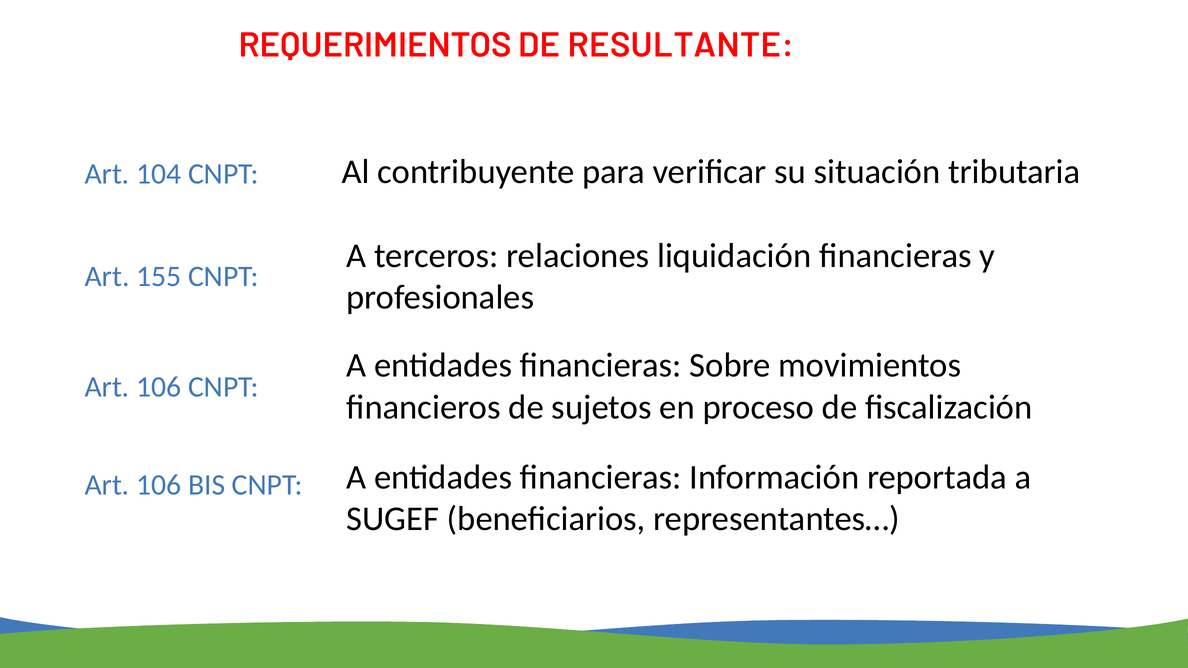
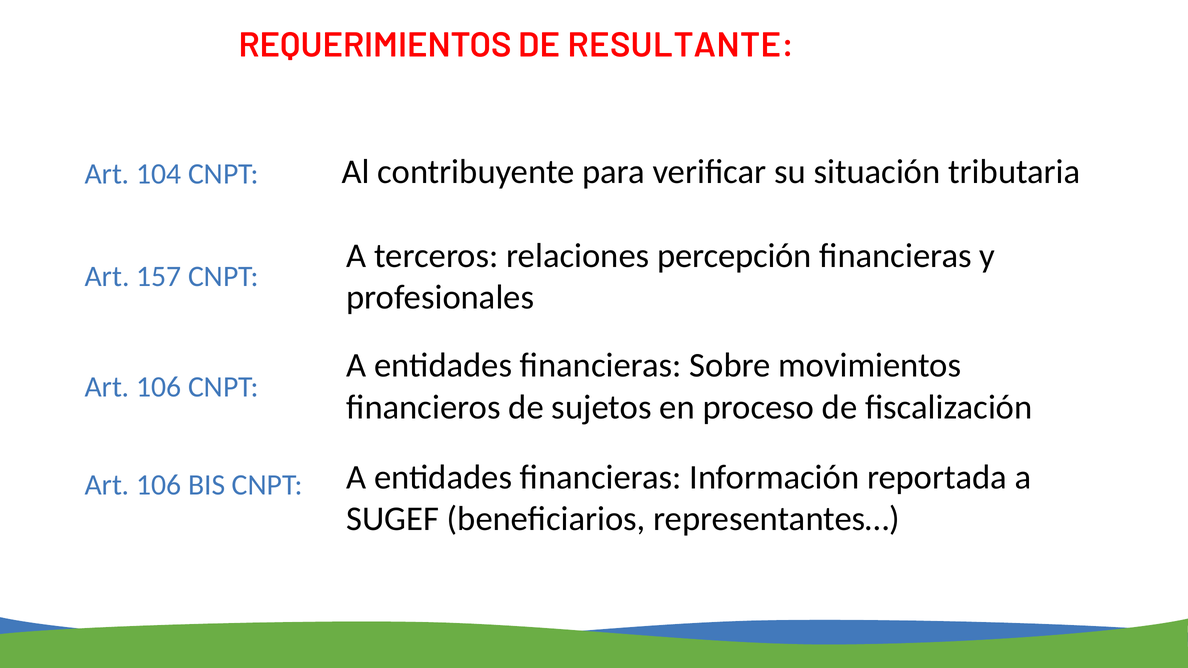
liquidación: liquidación -> percepción (734, 256)
155: 155 -> 157 (159, 276)
